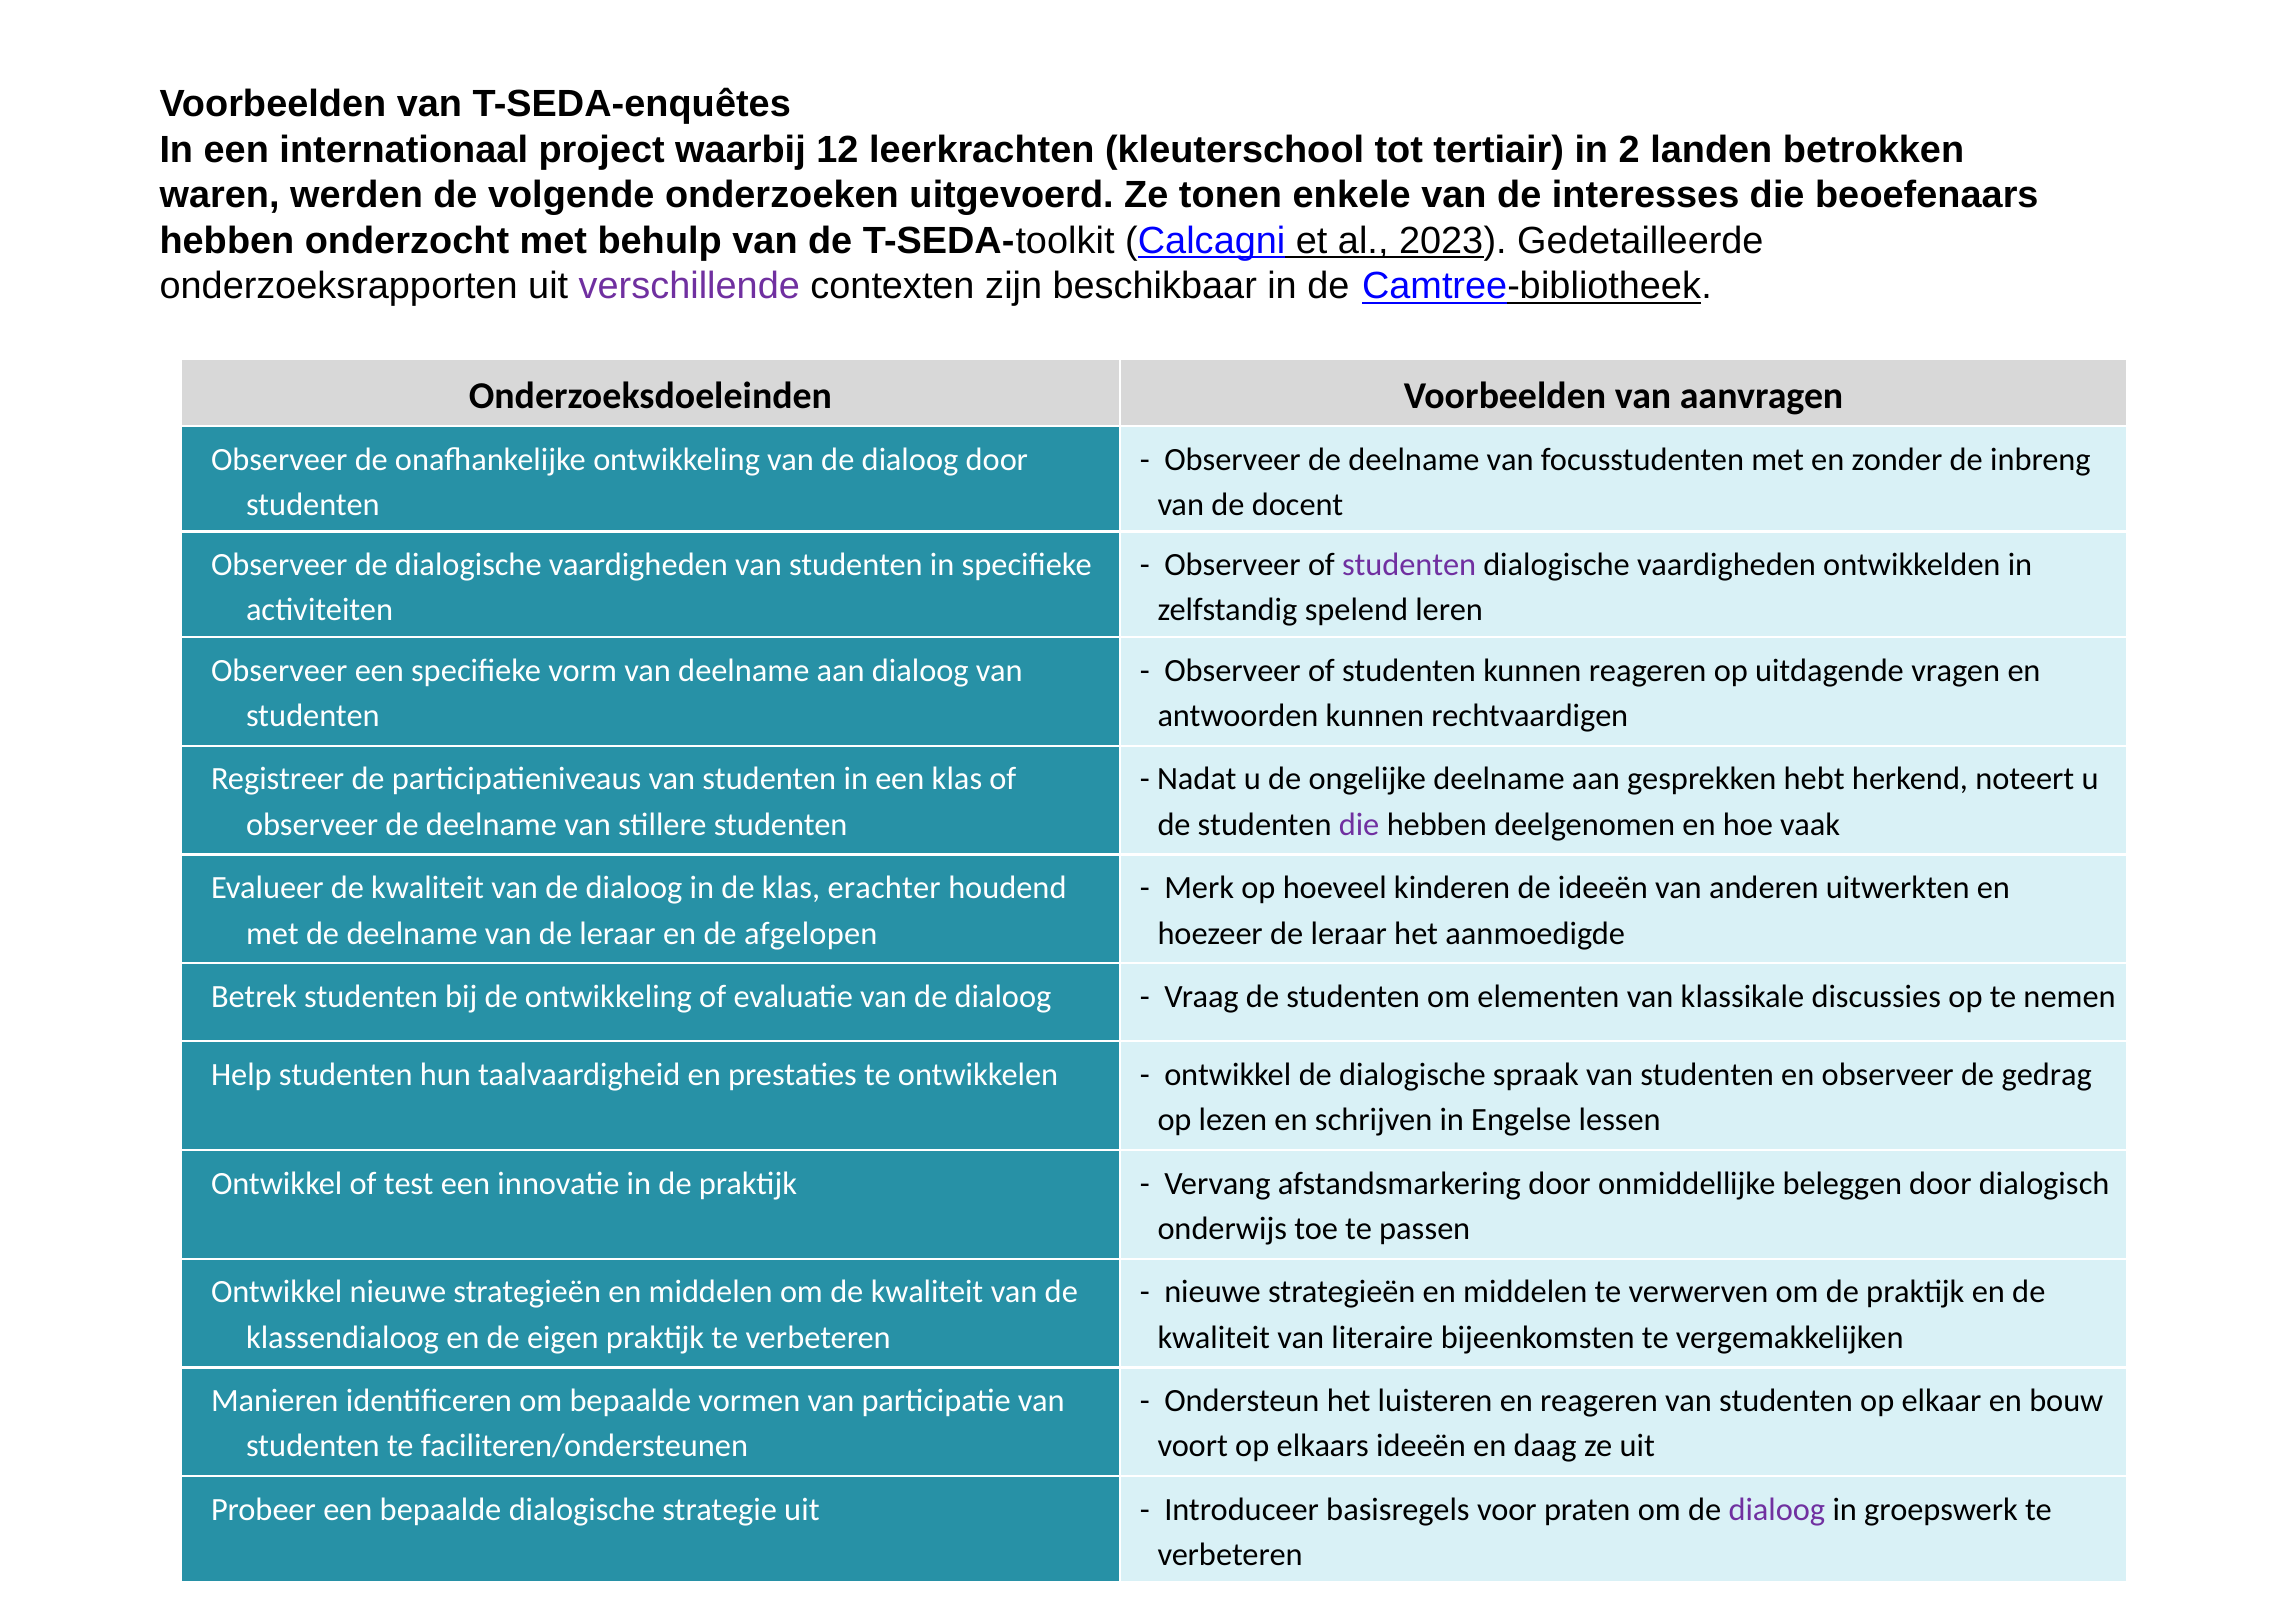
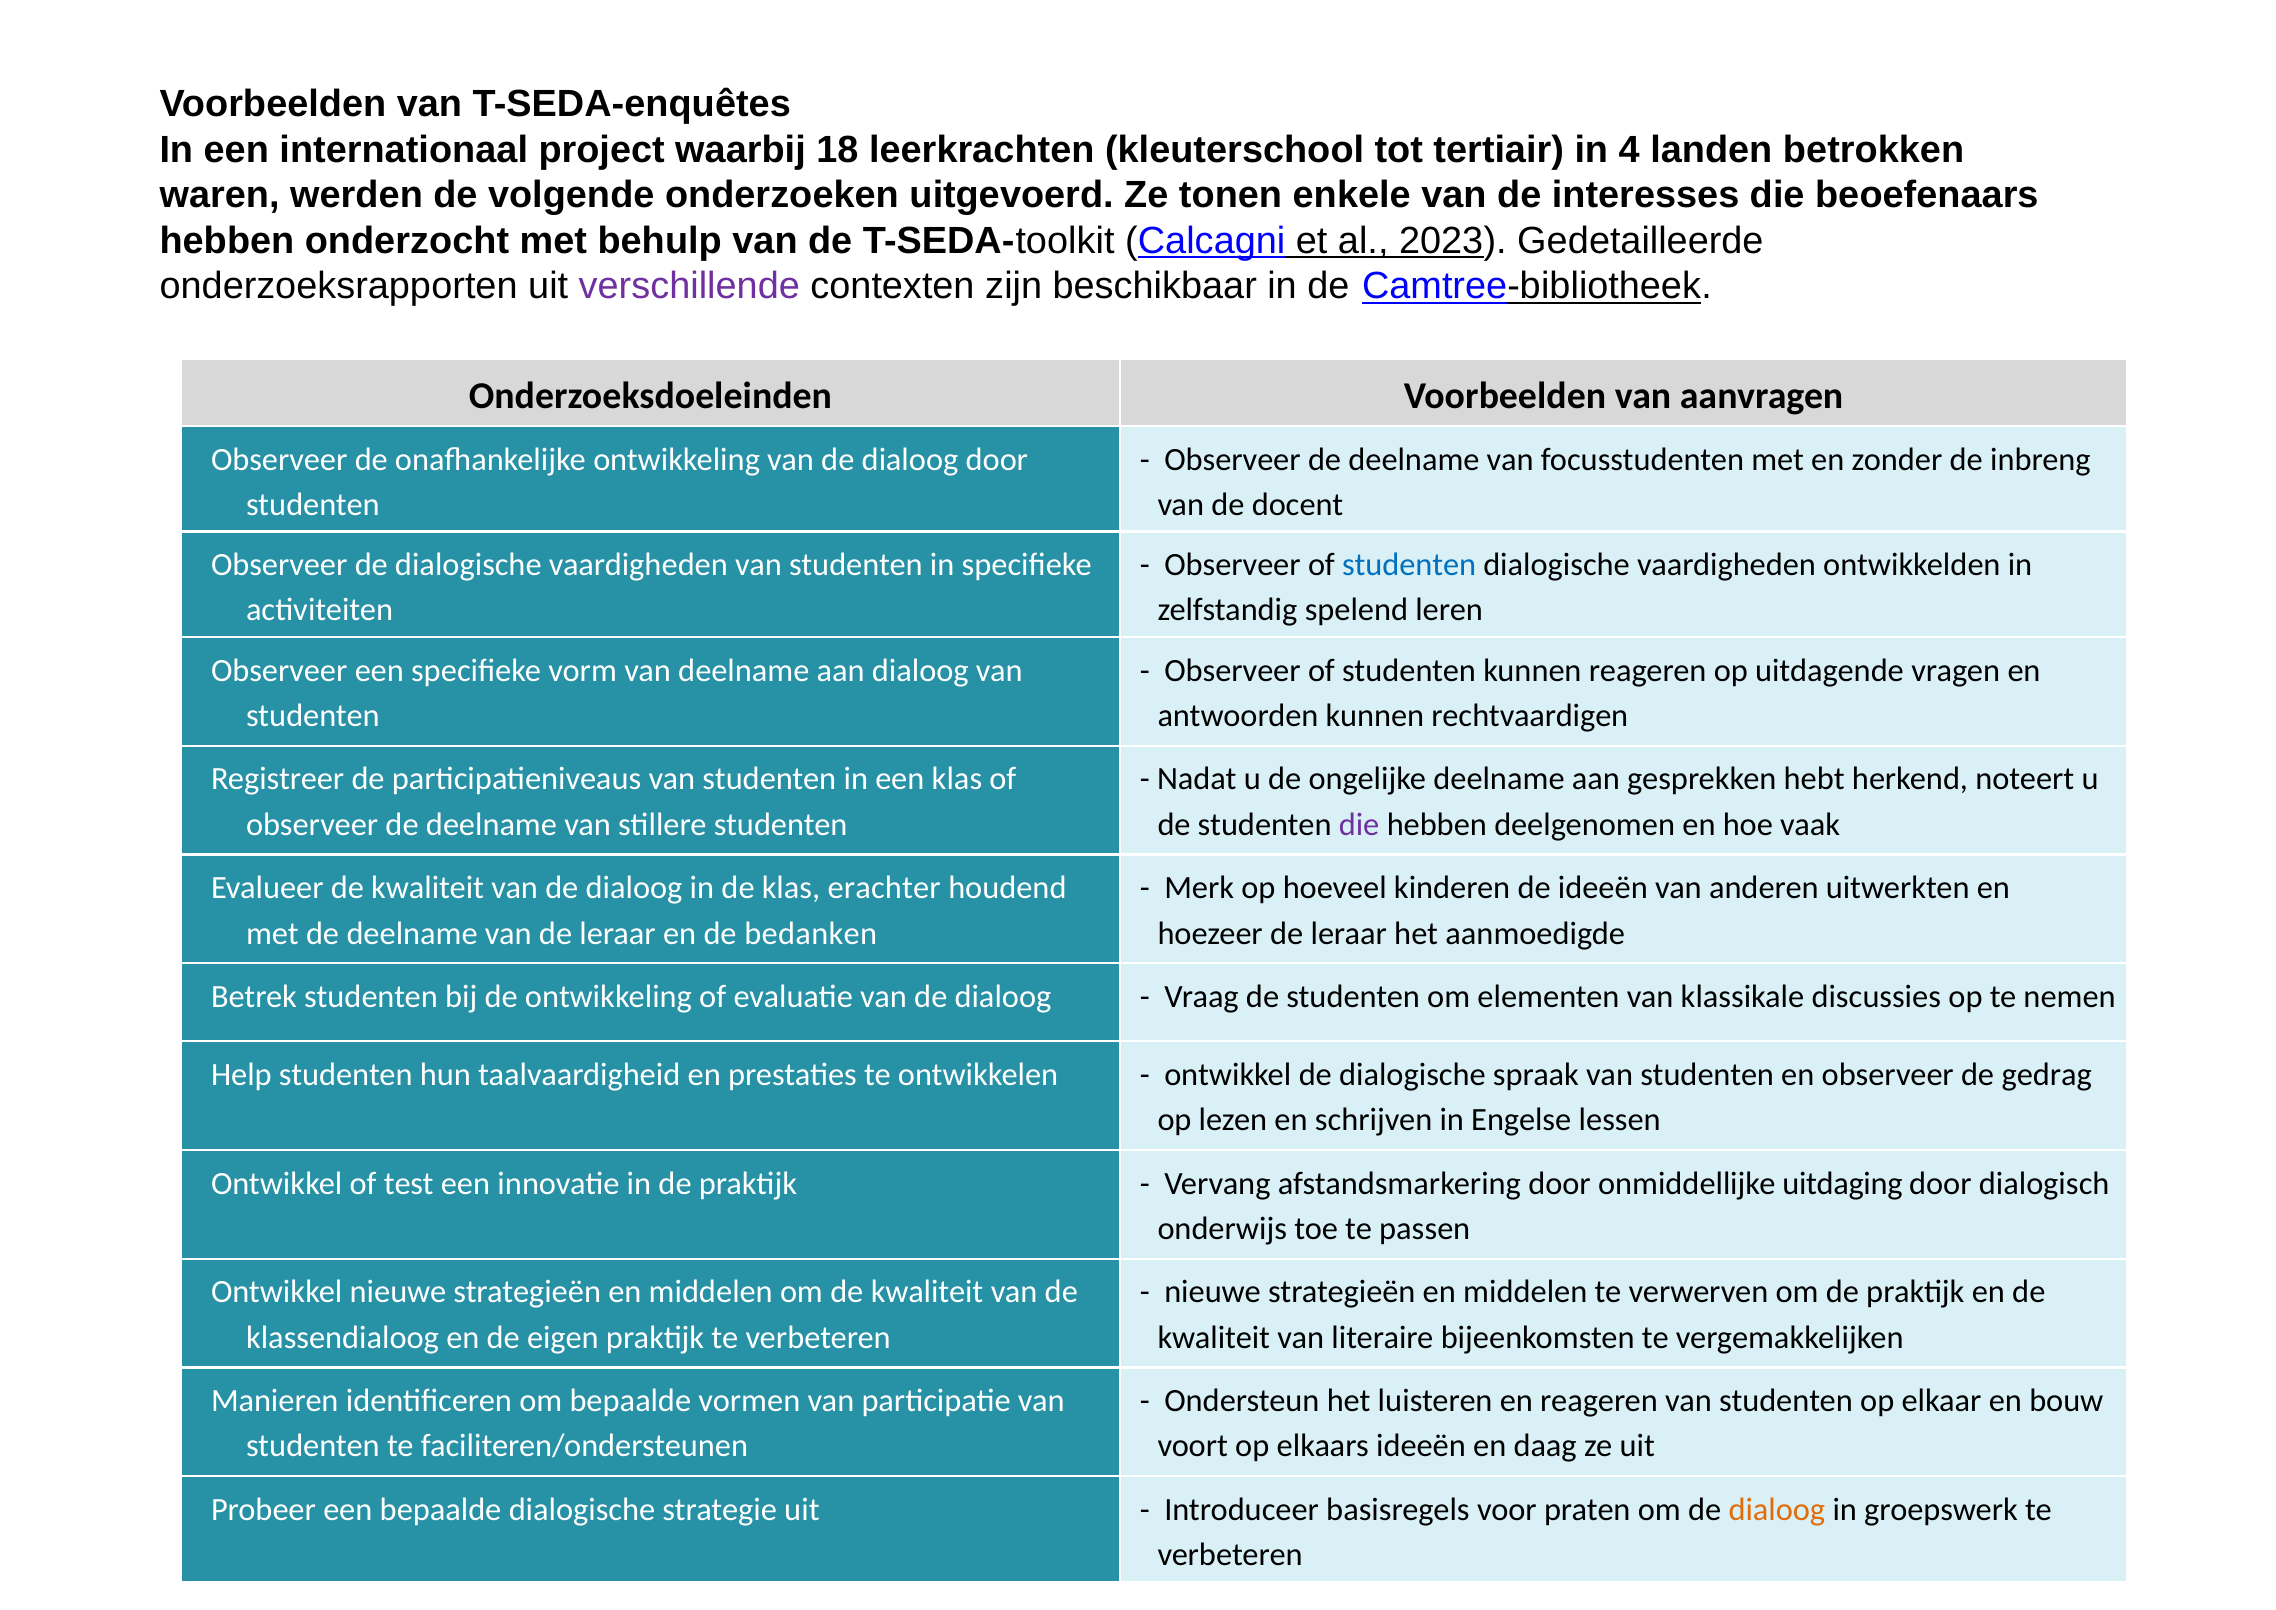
12: 12 -> 18 (837, 150)
2: 2 -> 4 (1629, 150)
studenten colour: purple -> blue (1409, 565)
afgelopen: afgelopen -> bedanken (811, 933)
beleggen: beleggen -> uitdaging (1842, 1183)
dialoog colour: purple -> orange (1777, 1509)
